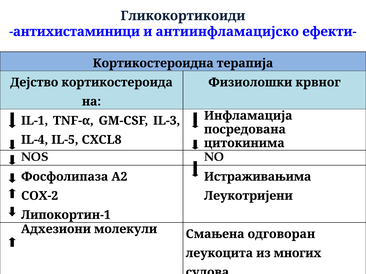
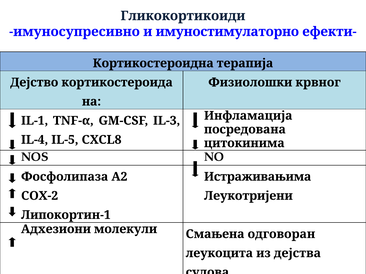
антихистаминици: антихистаминици -> имуносупресивно (74, 32)
антиинфламацијско: антиинфламацијско -> имуностимулаторно (227, 32)
многих: многих -> дејства (297, 254)
